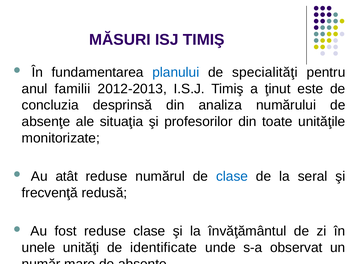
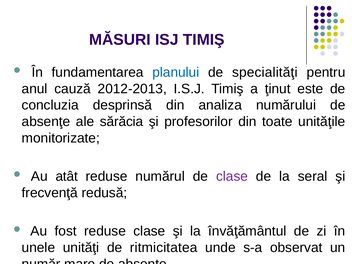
familii: familii -> cauză (73, 89)
situaţia: situaţia -> sărăcia (122, 122)
clase colour: blue -> purple (232, 176)
identificate: identificate -> ritmicitatea (164, 248)
